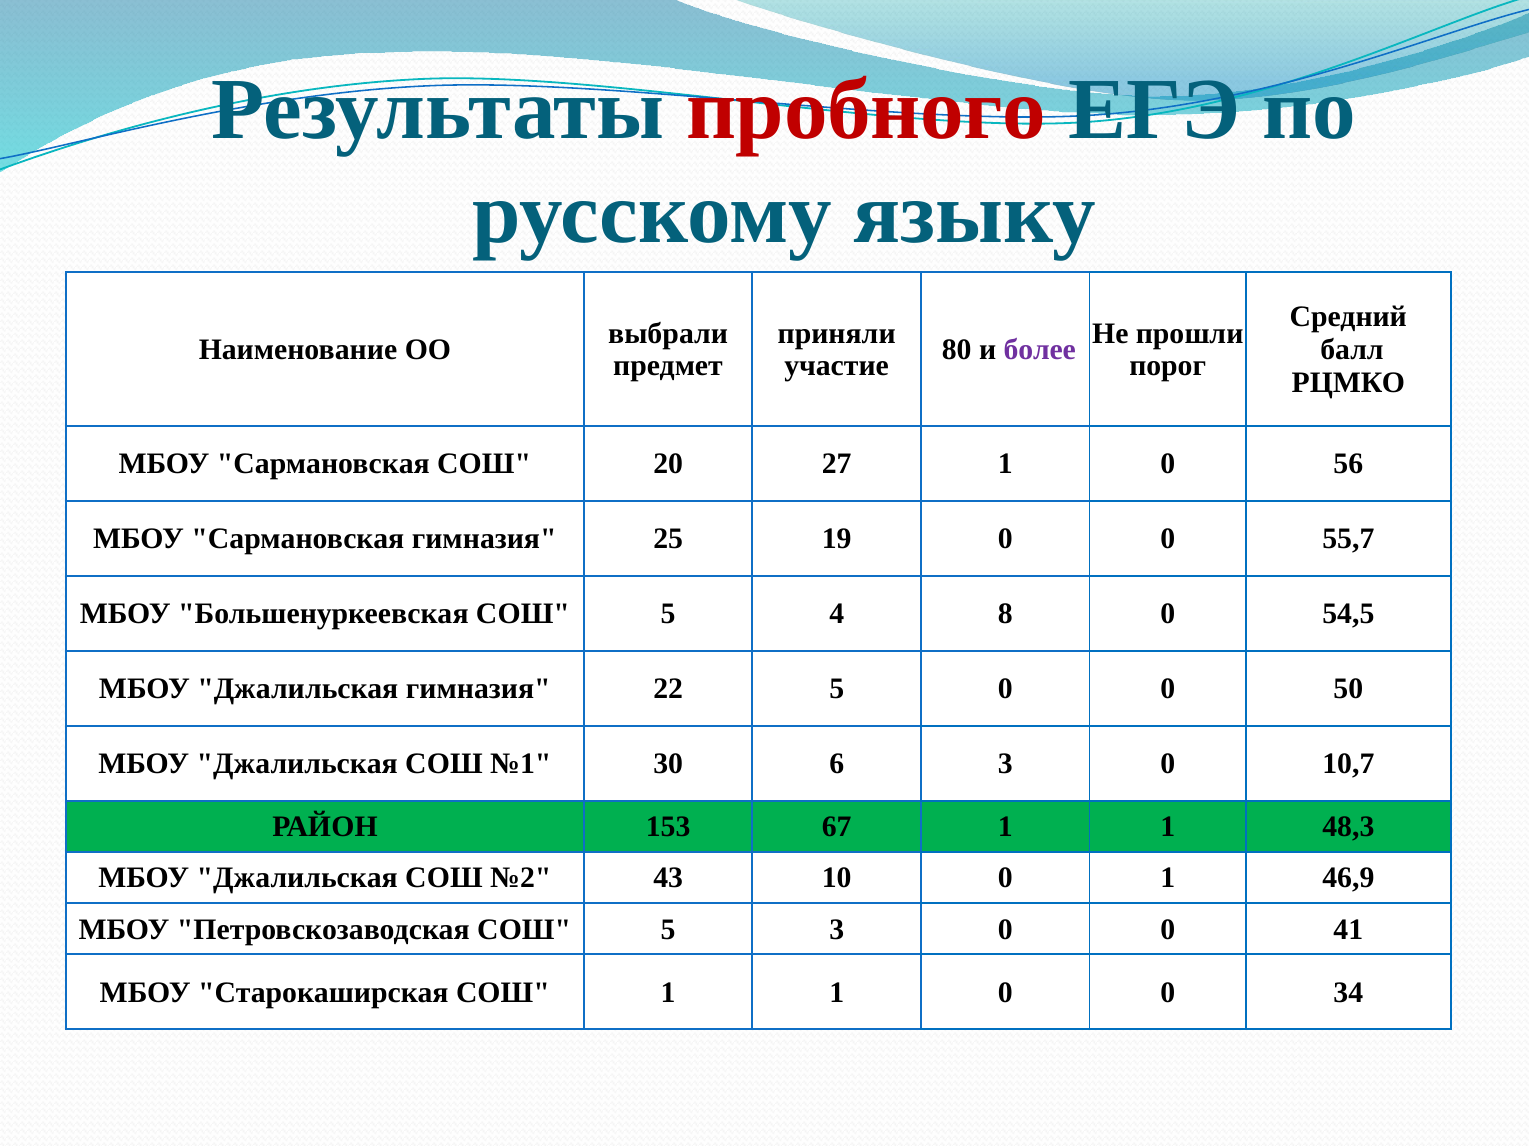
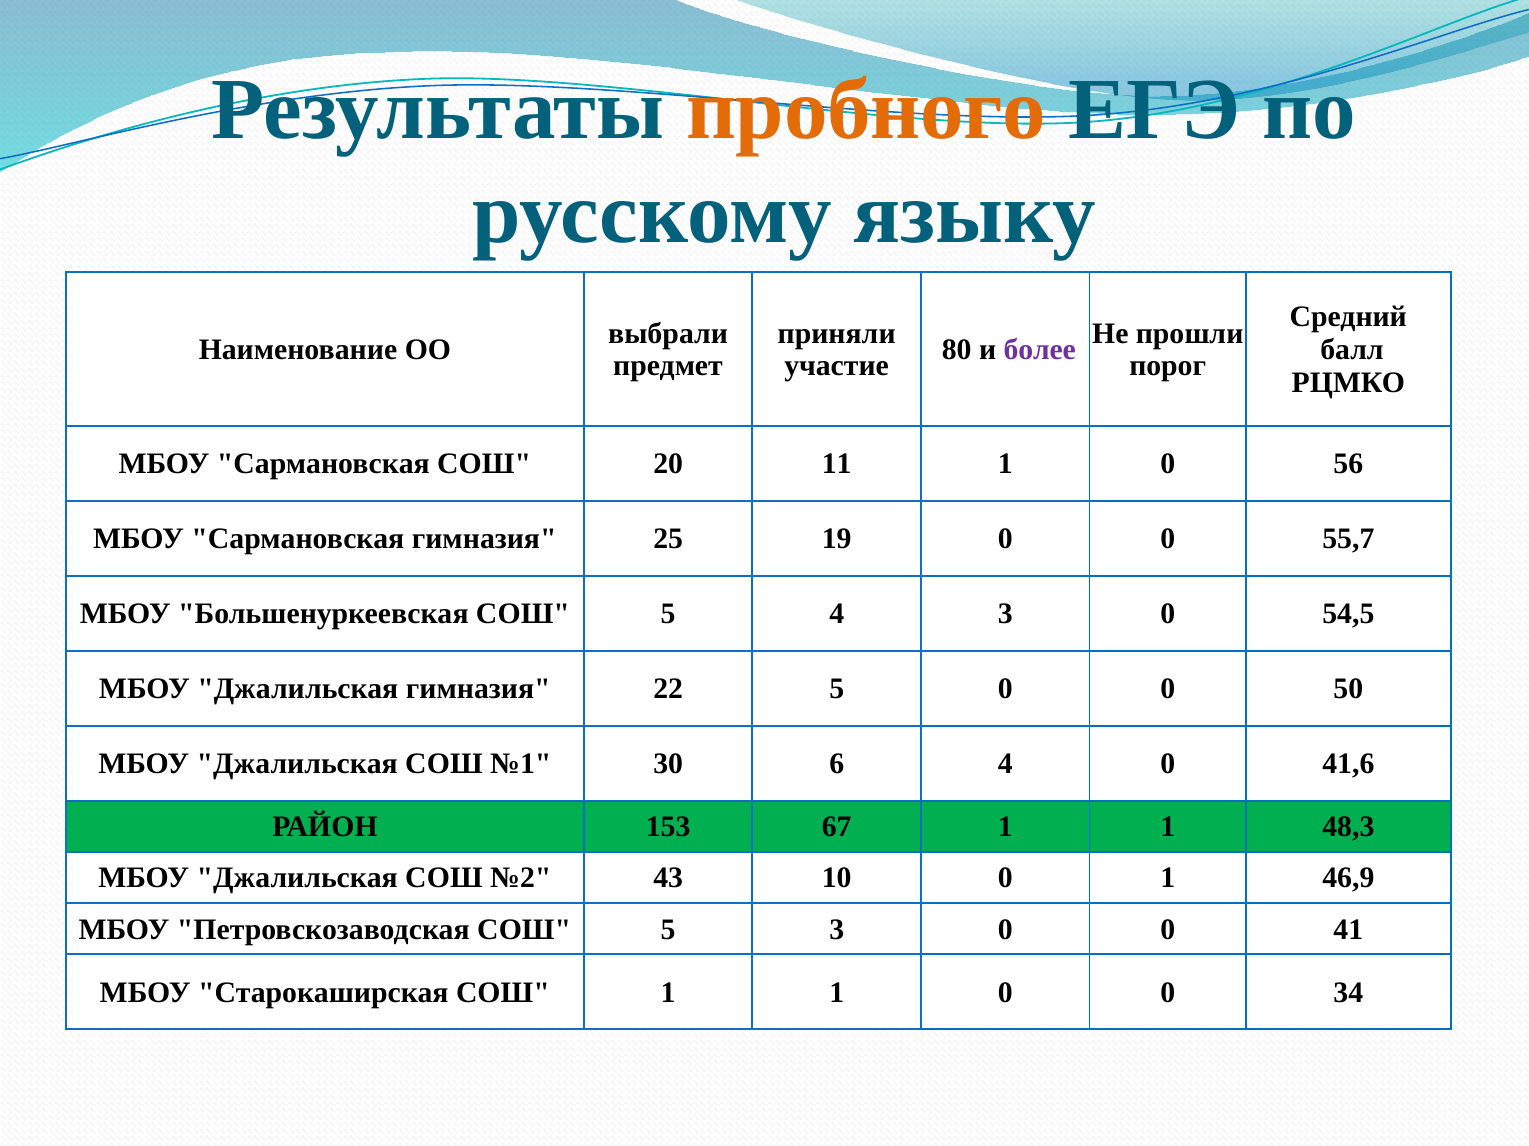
пробного colour: red -> orange (866, 109)
27: 27 -> 11 (837, 464)
4 8: 8 -> 3 (1005, 614)
6 3: 3 -> 4 (1005, 765)
10,7: 10,7 -> 41,6 (1348, 765)
